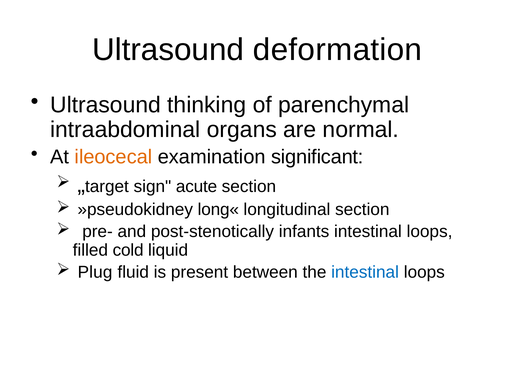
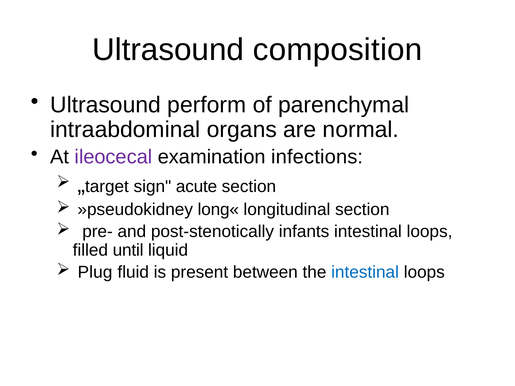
deformation: deformation -> composition (338, 50)
thinking: thinking -> perform (207, 105)
ileocecal colour: orange -> purple (113, 157)
significant: significant -> infections (317, 157)
cold: cold -> until (128, 250)
